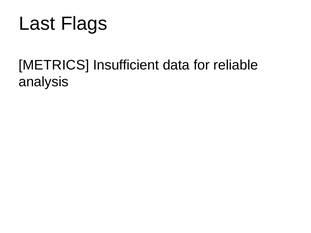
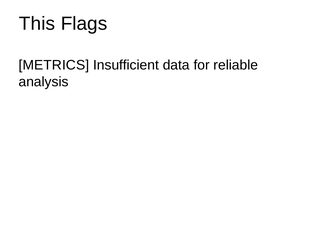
Last: Last -> This (37, 24)
